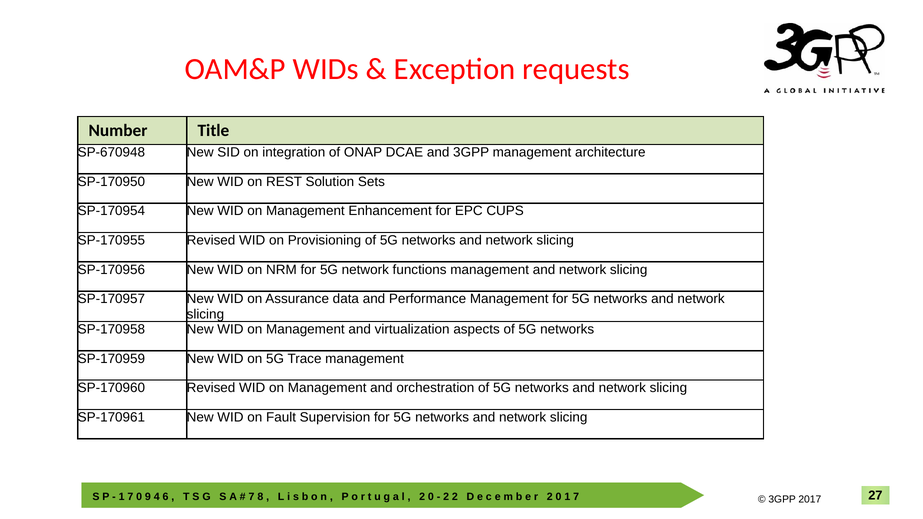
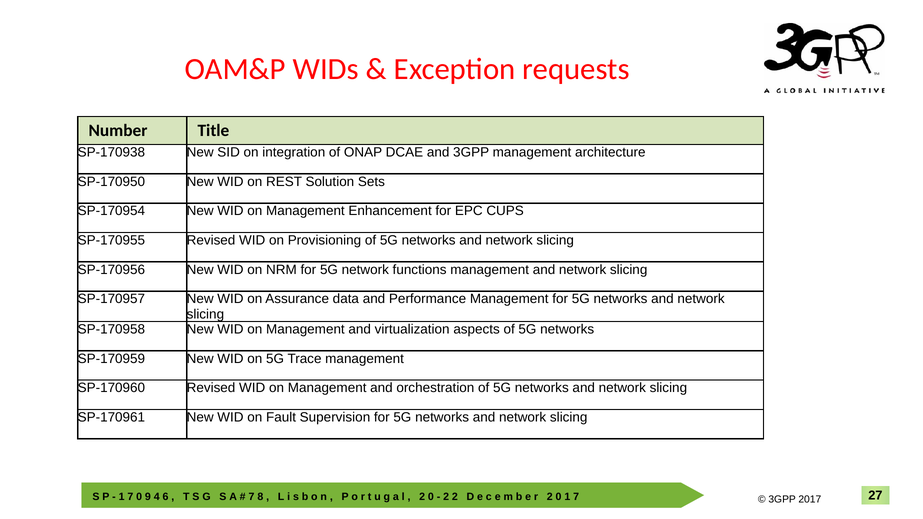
SP-670948: SP-670948 -> SP-170938 (111, 152)
